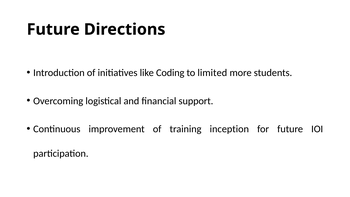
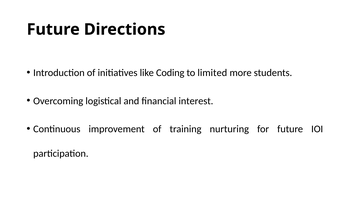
support: support -> interest (196, 101)
inception: inception -> nurturing (229, 129)
